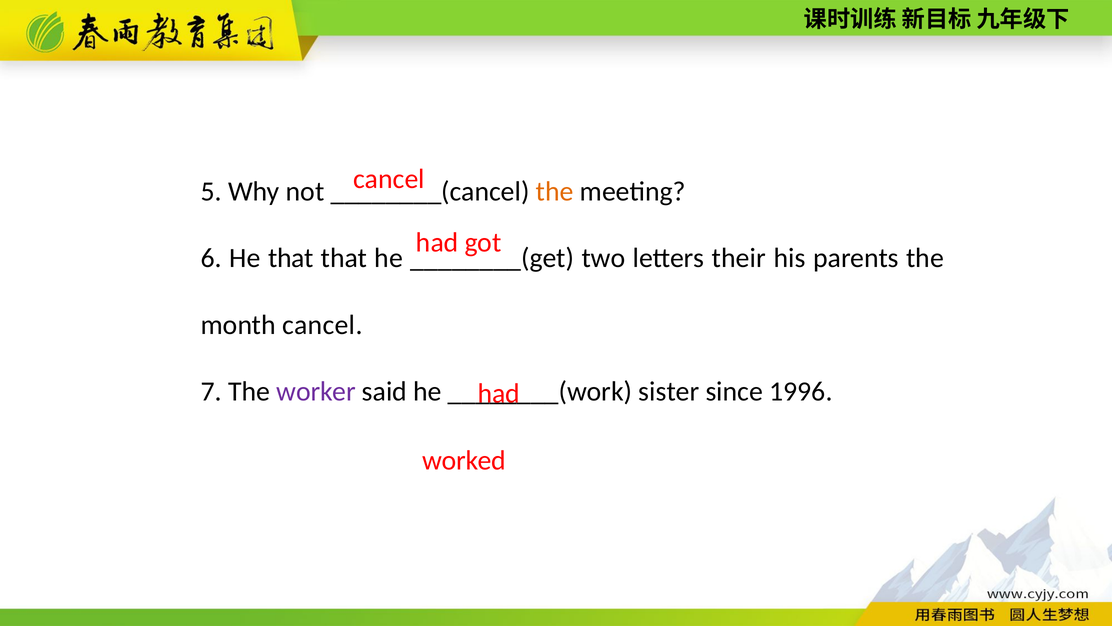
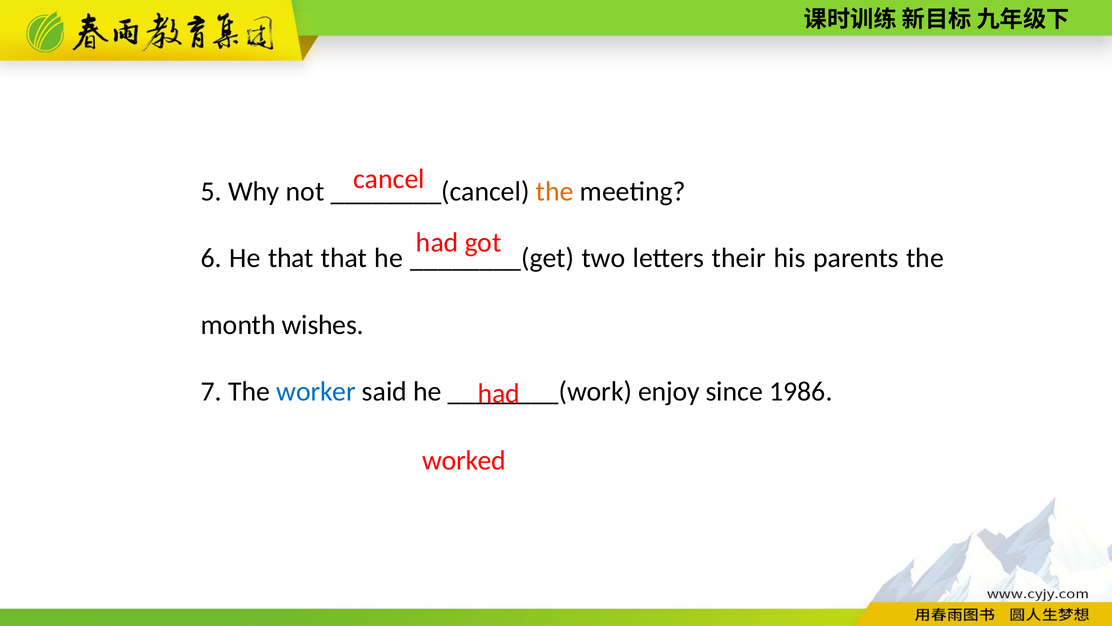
month cancel: cancel -> wishes (323, 325)
worker colour: purple -> blue (316, 391)
sister: sister -> enjoy (669, 391)
1996: 1996 -> 1986 (801, 391)
